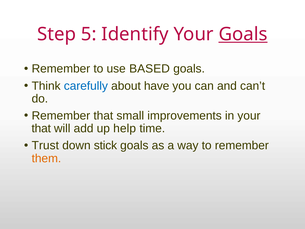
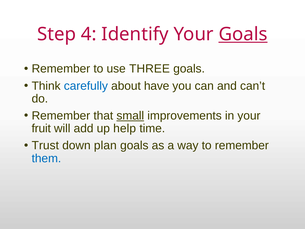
5: 5 -> 4 (89, 34)
BASED: BASED -> THREE (150, 69)
small underline: none -> present (130, 116)
that: that -> fruit (41, 128)
stick: stick -> plan (105, 145)
them colour: orange -> blue (46, 158)
